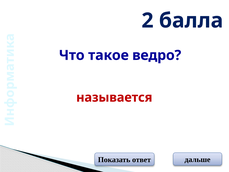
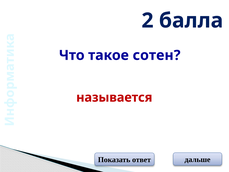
ведро: ведро -> сотен (157, 55)
